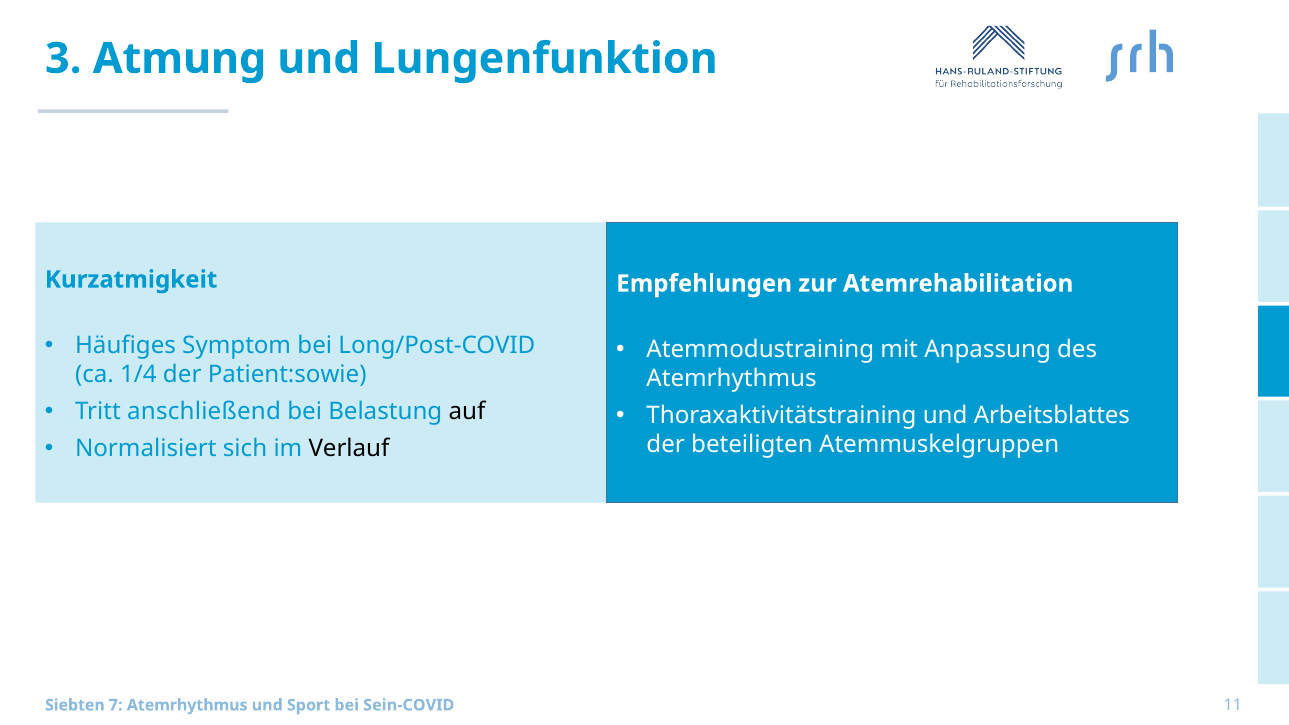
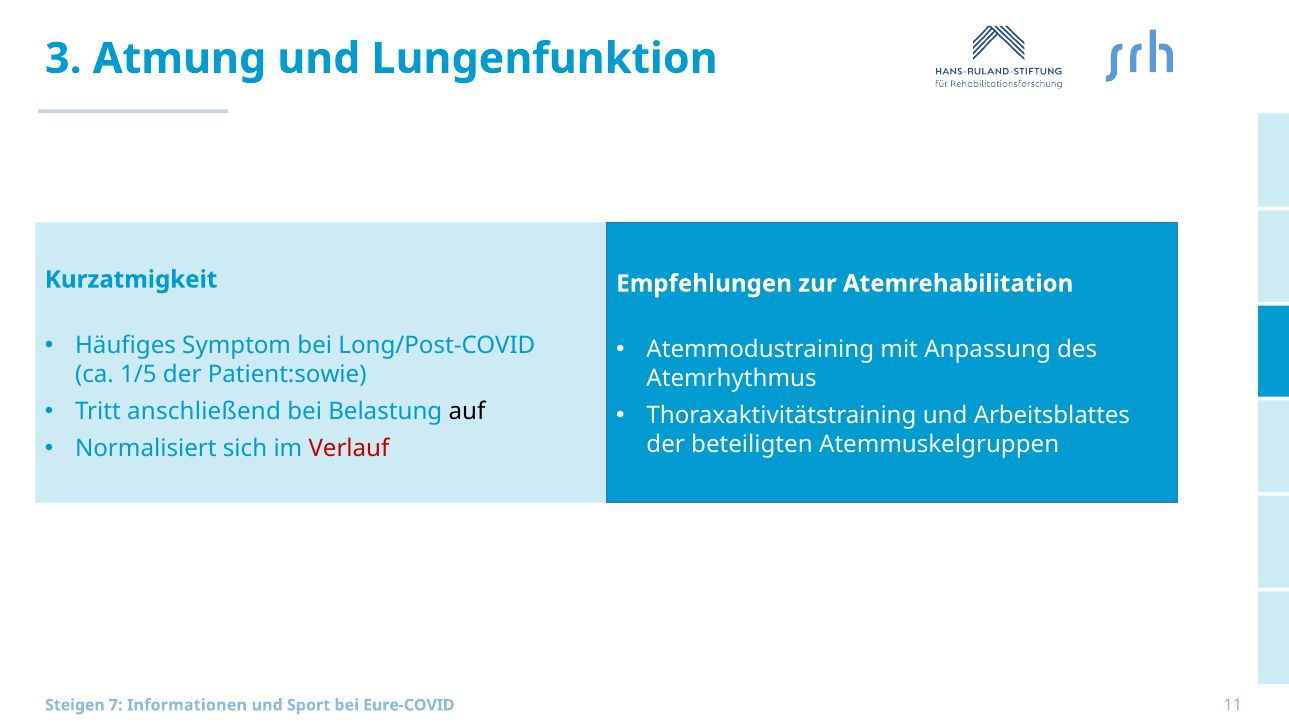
1/4: 1/4 -> 1/5 (138, 375)
Verlauf colour: black -> red (349, 449)
Siebten: Siebten -> Steigen (75, 705)
7 Atemrhythmus: Atemrhythmus -> Informationen (187, 705)
Sein-COVID: Sein-COVID -> Eure-COVID (409, 705)
